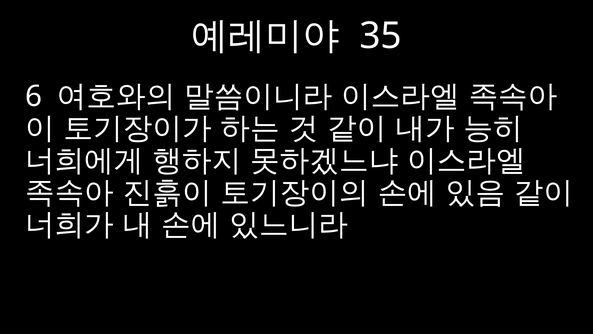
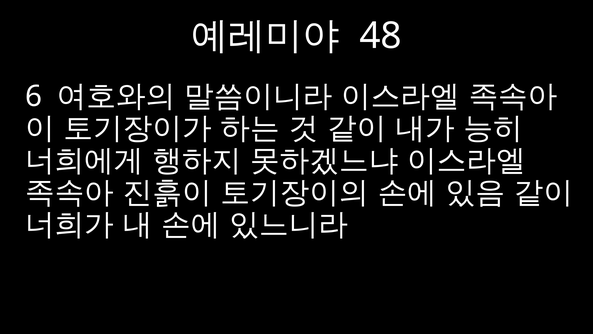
35: 35 -> 48 (381, 36)
